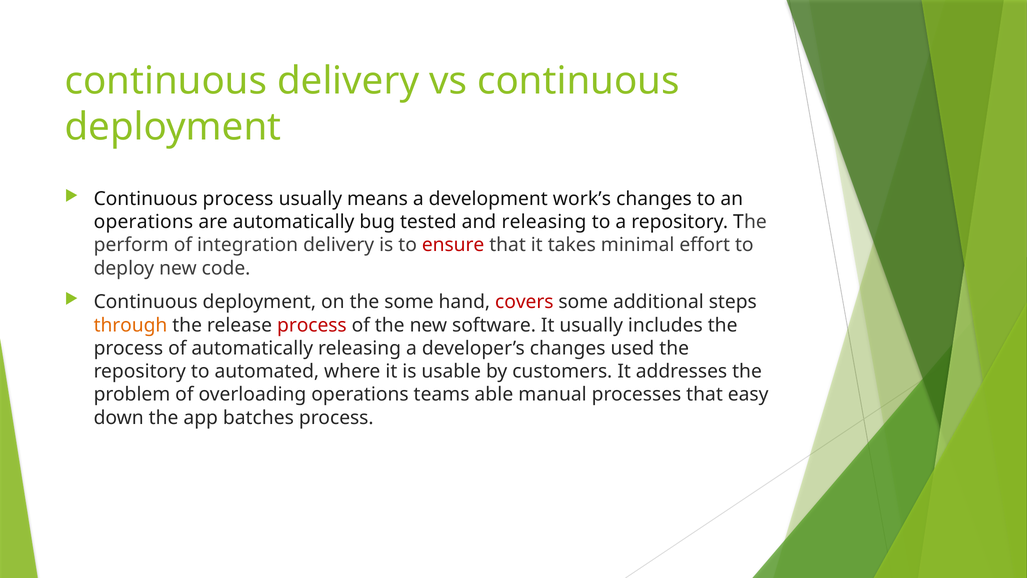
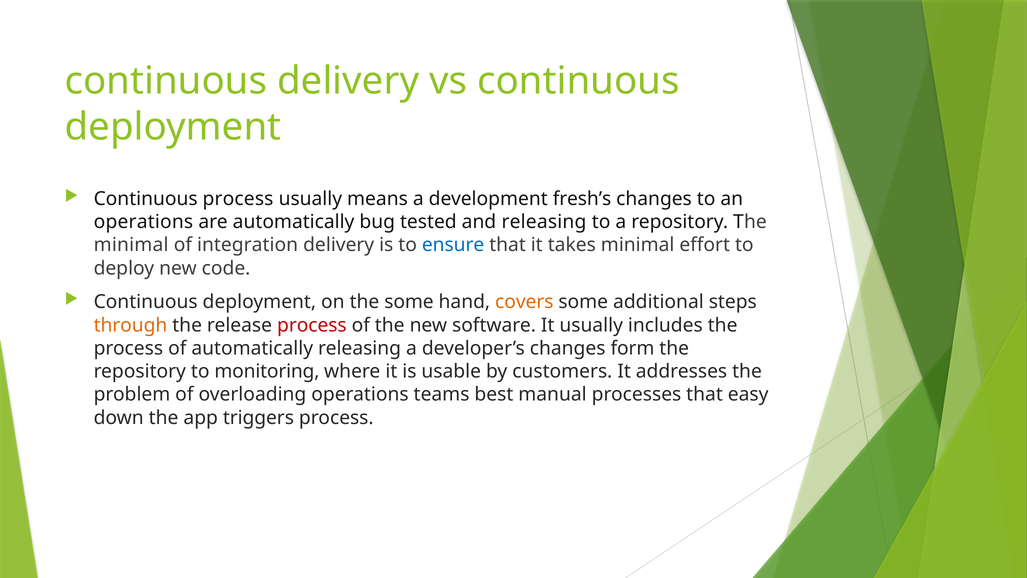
work’s: work’s -> fresh’s (582, 199)
perform: perform -> minimal (131, 245)
ensure colour: red -> blue (453, 245)
covers colour: red -> orange (524, 302)
used: used -> form (632, 348)
automated: automated -> monitoring (267, 371)
able: able -> best (494, 394)
batches: batches -> triggers (258, 417)
